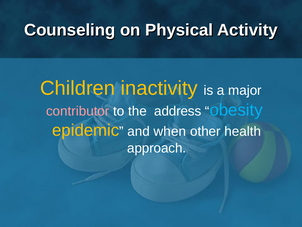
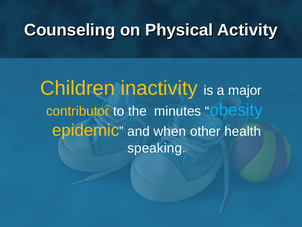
contributor colour: pink -> yellow (78, 111)
address: address -> minutes (178, 111)
approach: approach -> speaking (157, 148)
